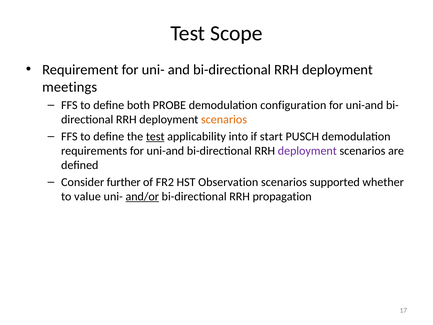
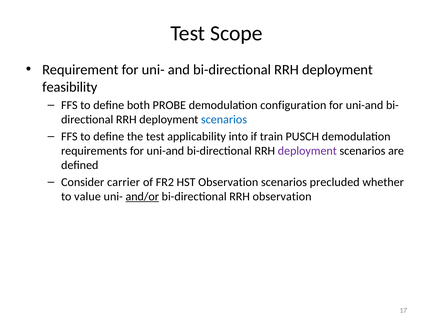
meetings: meetings -> feasibility (70, 87)
scenarios colour: orange -> blue (224, 119)
test underline: present -> none (155, 136)
start: start -> train (271, 136)
further: further -> carrier (124, 182)
supported: supported -> precluded (335, 182)
RRH propagation: propagation -> observation (282, 196)
